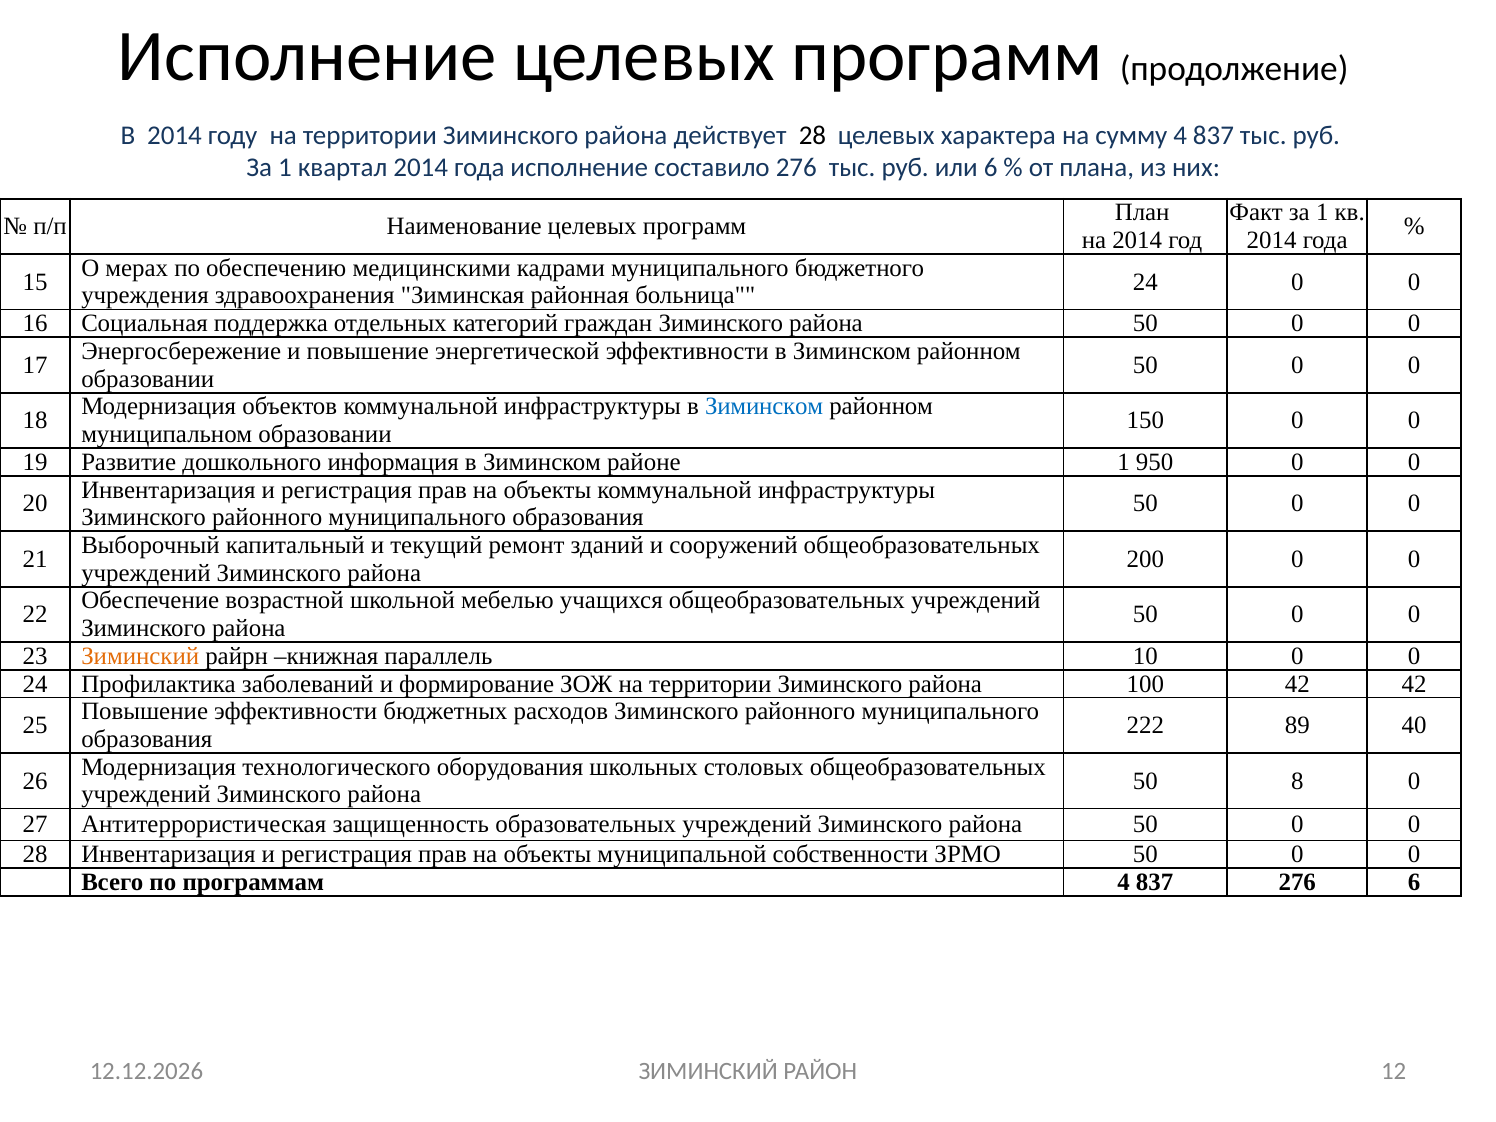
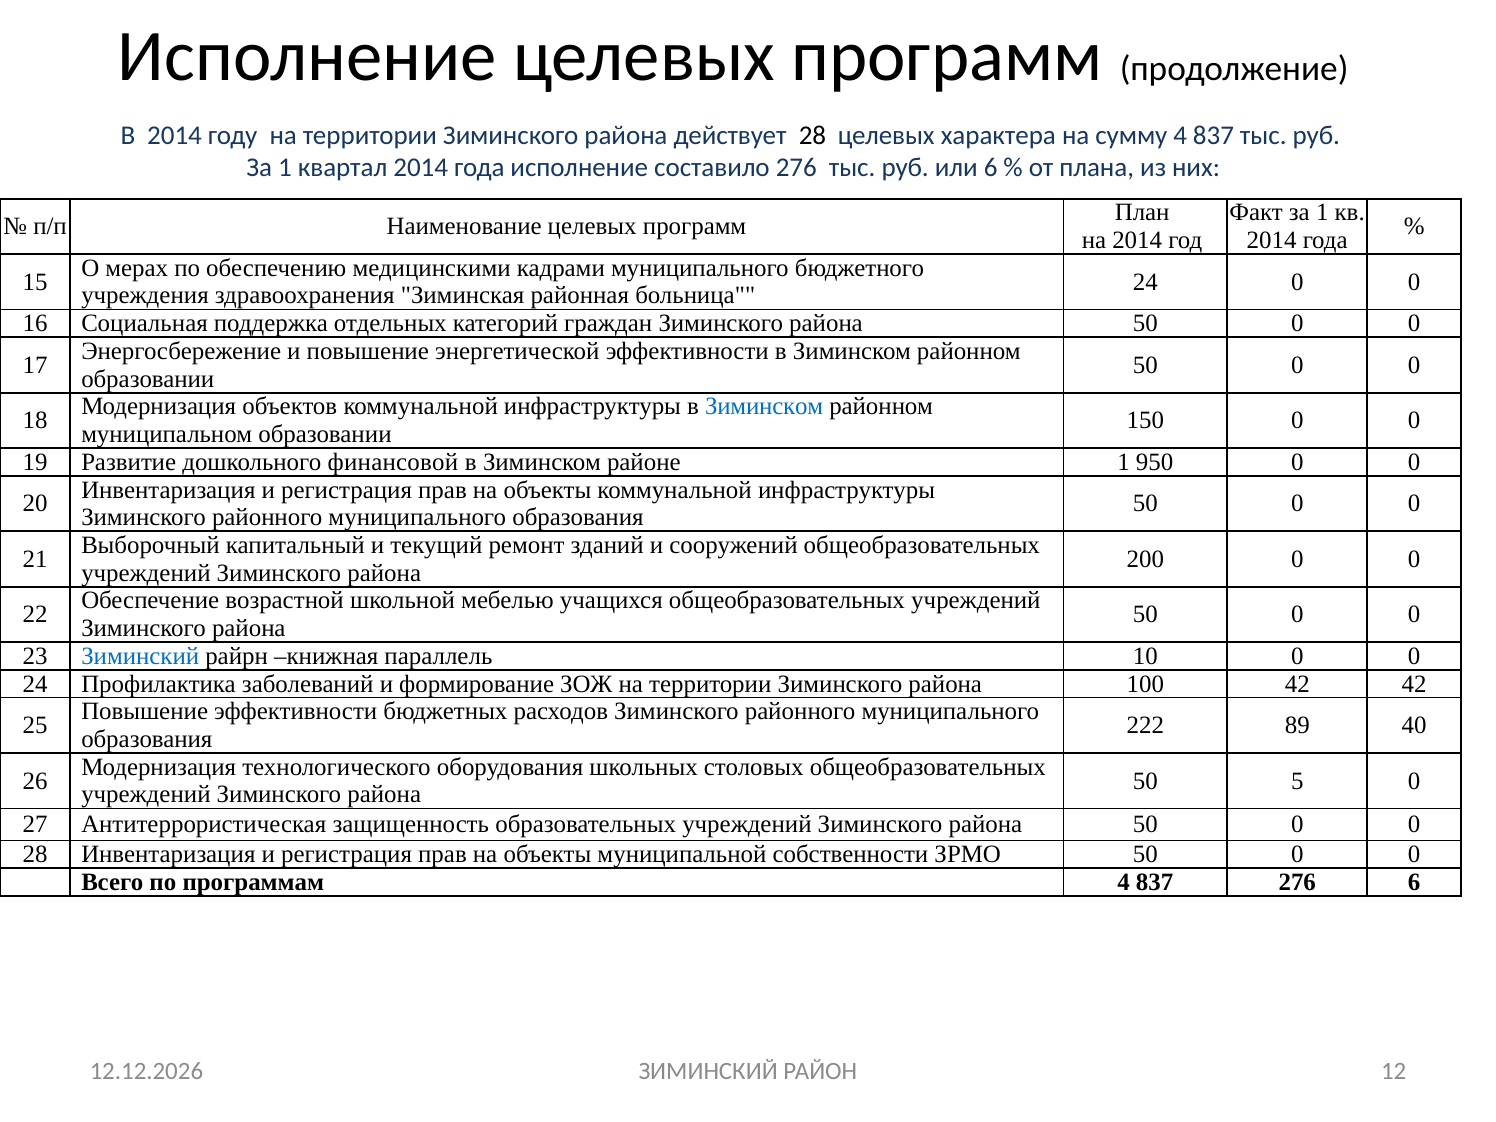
информация: информация -> финансовой (393, 462)
Зиминский colour: orange -> blue (140, 656)
8: 8 -> 5 (1297, 781)
